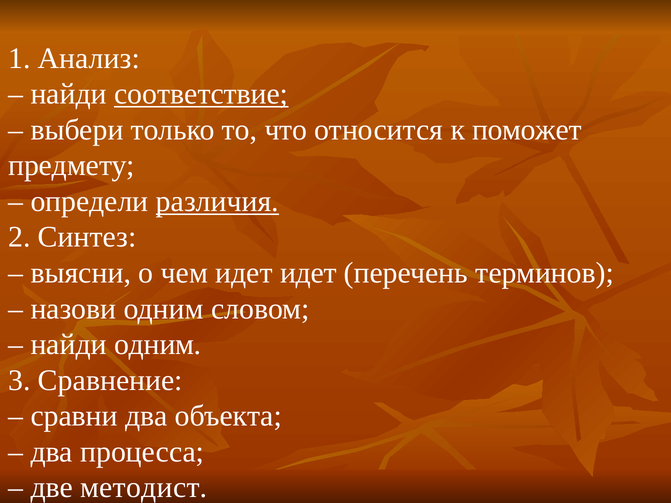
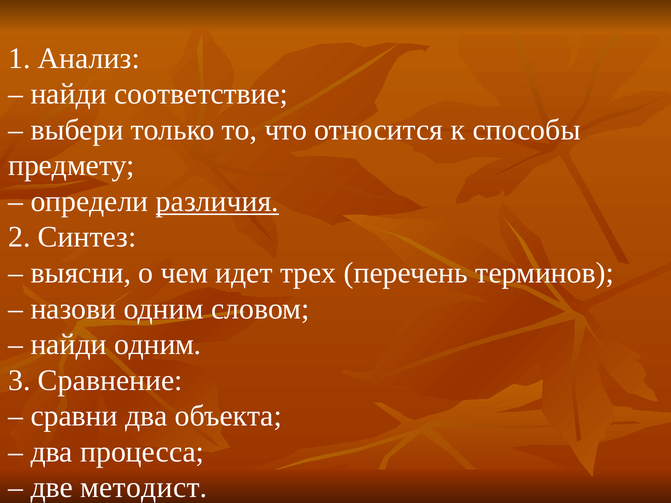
соответствие underline: present -> none (201, 94)
поможет: поможет -> способы (527, 130)
идет идет: идет -> трех (308, 273)
